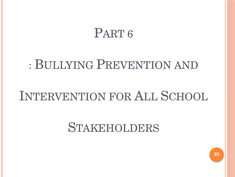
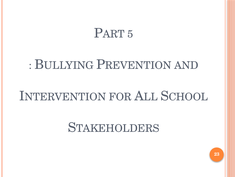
6: 6 -> 5 (130, 34)
